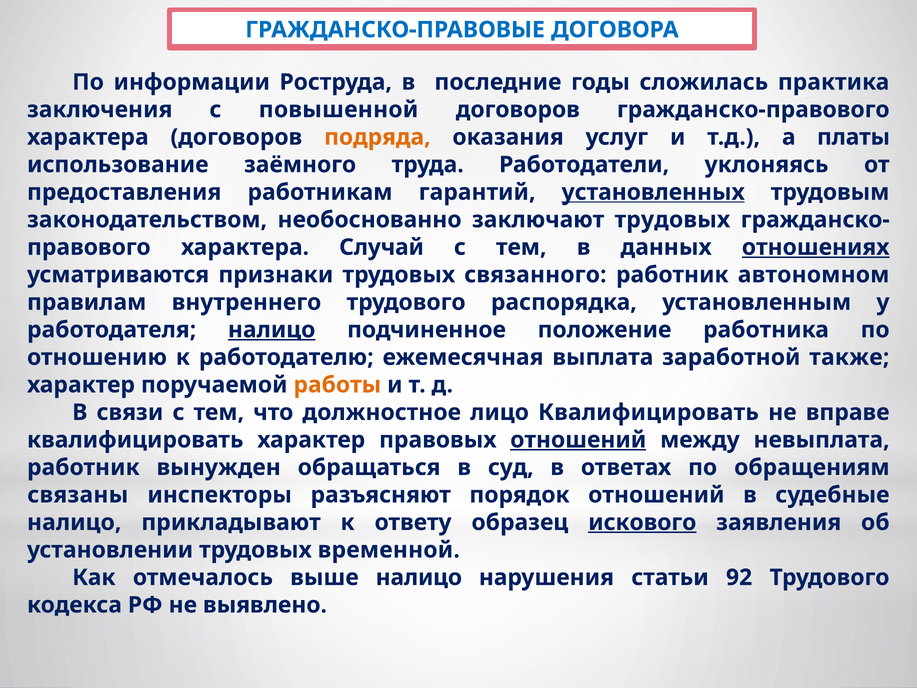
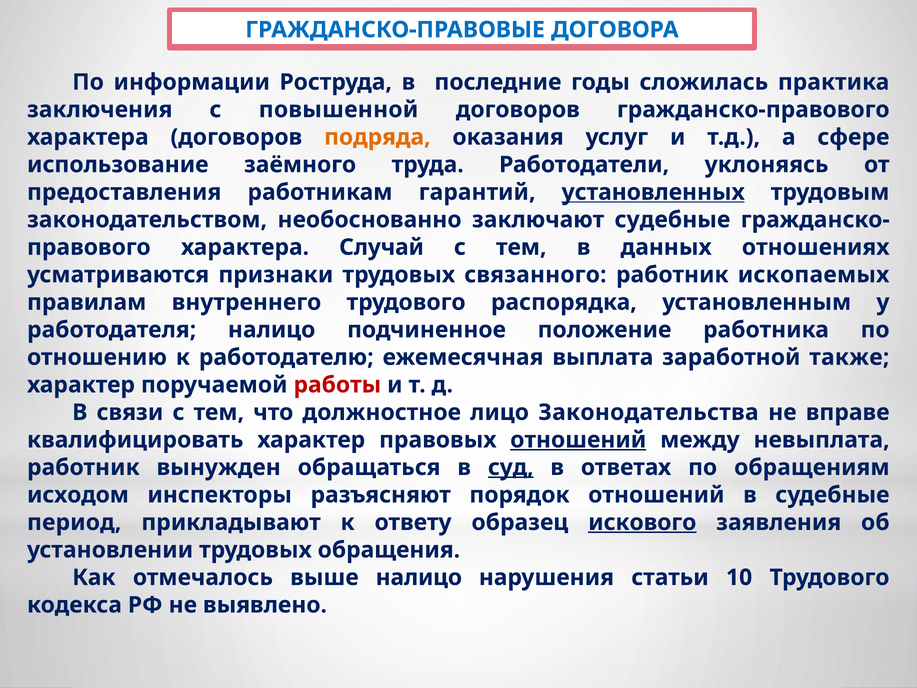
платы: платы -> сфере (853, 137)
заключают трудовых: трудовых -> судебные (672, 220)
отношениях underline: present -> none (816, 247)
автономном: автономном -> ископаемых (814, 275)
налицо underline: present -> none (272, 330)
работы colour: orange -> red (337, 385)
лицо Квалифицировать: Квалифицировать -> Законодательства (648, 412)
суд underline: none -> present (511, 467)
связаны: связаны -> исходом (78, 495)
налицо: налицо -> период (74, 522)
временной: временной -> обращения (389, 550)
92: 92 -> 10 (739, 577)
